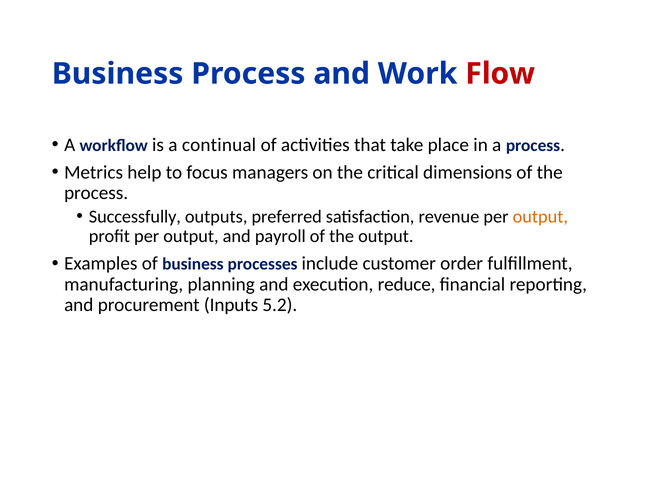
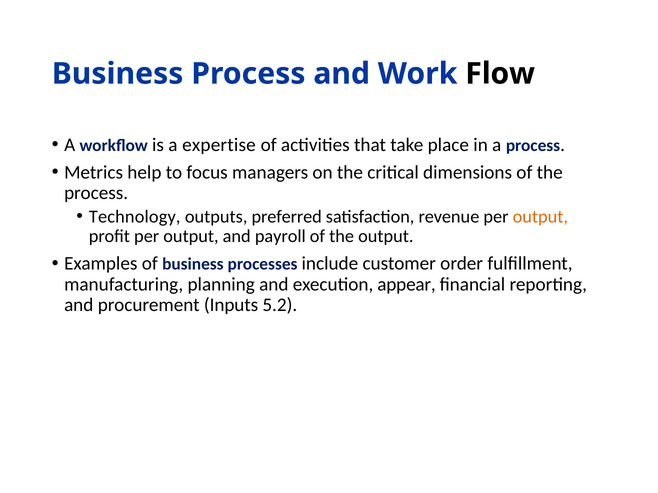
Flow colour: red -> black (500, 74)
continual: continual -> expertise (219, 145)
Successfully: Successfully -> Technology (135, 217)
reduce: reduce -> appear (407, 284)
